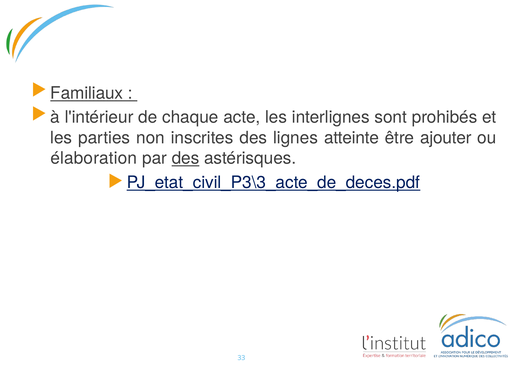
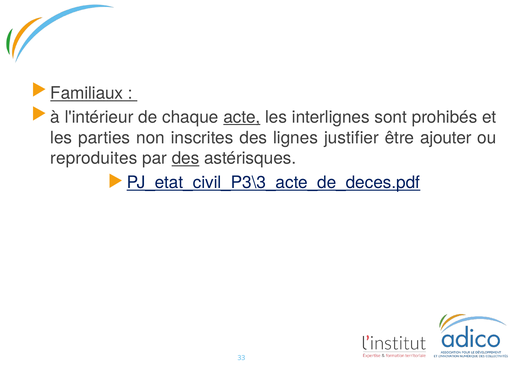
acte underline: none -> present (242, 117)
atteinte: atteinte -> justifier (351, 138)
élaboration: élaboration -> reproduites (94, 158)
